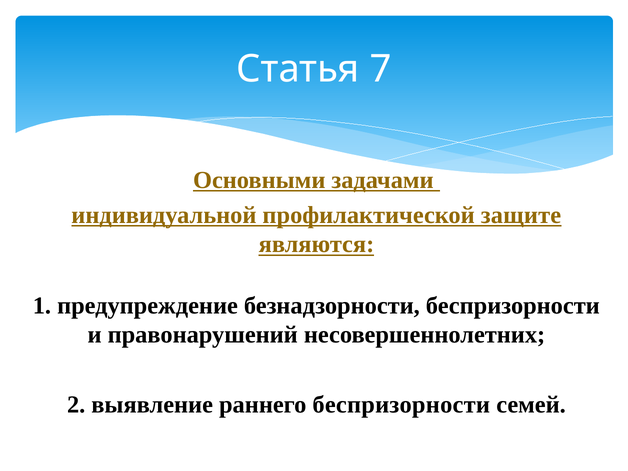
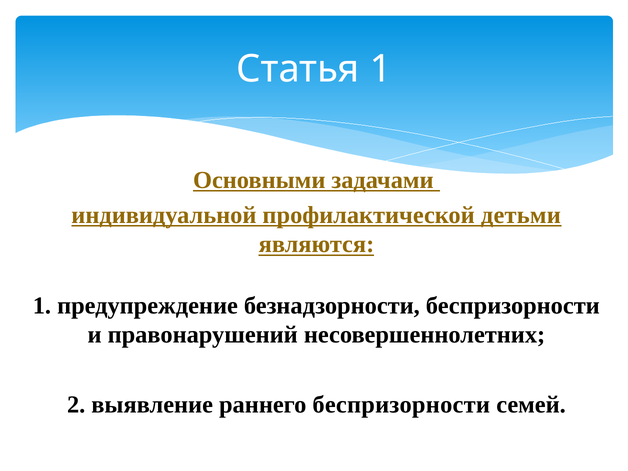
Статья 7: 7 -> 1 (381, 69)
защите: защите -> детьми (521, 215)
